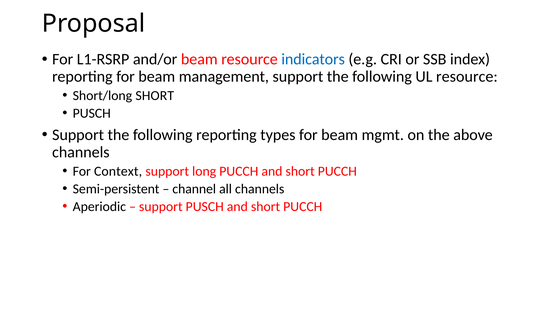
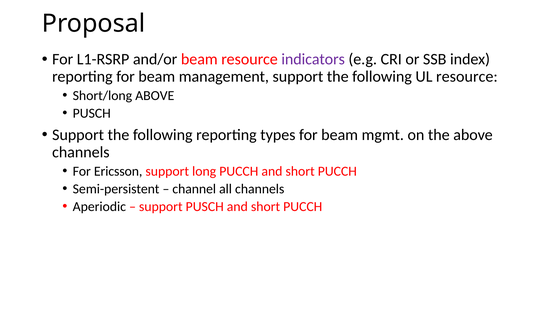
indicators colour: blue -> purple (313, 59)
Short/long SHORT: SHORT -> ABOVE (155, 96)
Context: Context -> Ericsson (118, 171)
